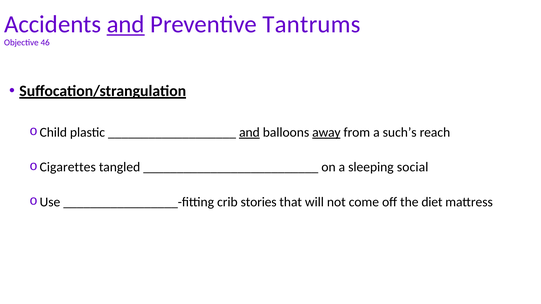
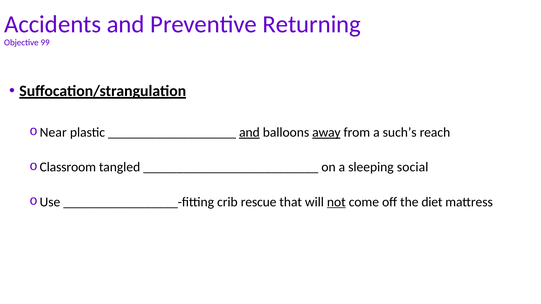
and underline: present -> none (126, 24)
Tantrums: Tantrums -> Returning (312, 24)
46: 46 -> 99 (45, 43)
Child: Child -> Near (53, 132)
Cigarettes: Cigarettes -> Classroom (68, 167)
stories: stories -> rescue (259, 202)
not underline: none -> present (336, 202)
